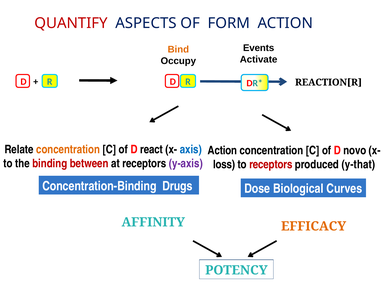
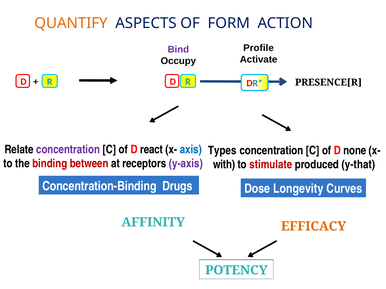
QUANTIFY colour: red -> orange (71, 23)
Events: Events -> Profile (259, 48)
Bind colour: orange -> purple (178, 49)
REACTION[R: REACTION[R -> PRESENCE[R (328, 83)
concentration colour: orange -> purple (68, 150)
Action: Action -> Types (222, 151)
novo: novo -> none (355, 151)
loss: loss -> with (224, 165)
to receptors: receptors -> stimulate (271, 165)
Biological: Biological -> Longevity (298, 189)
